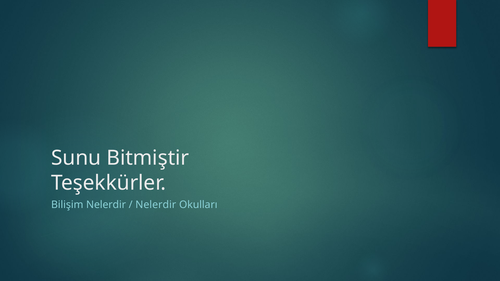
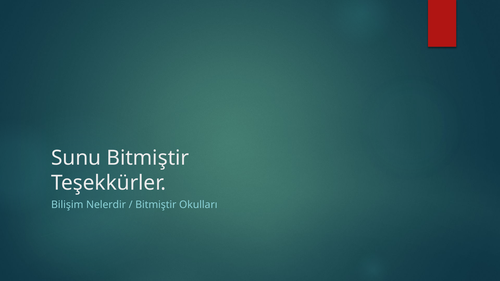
Nelerdir: Nelerdir -> Bitmiştir (156, 205)
